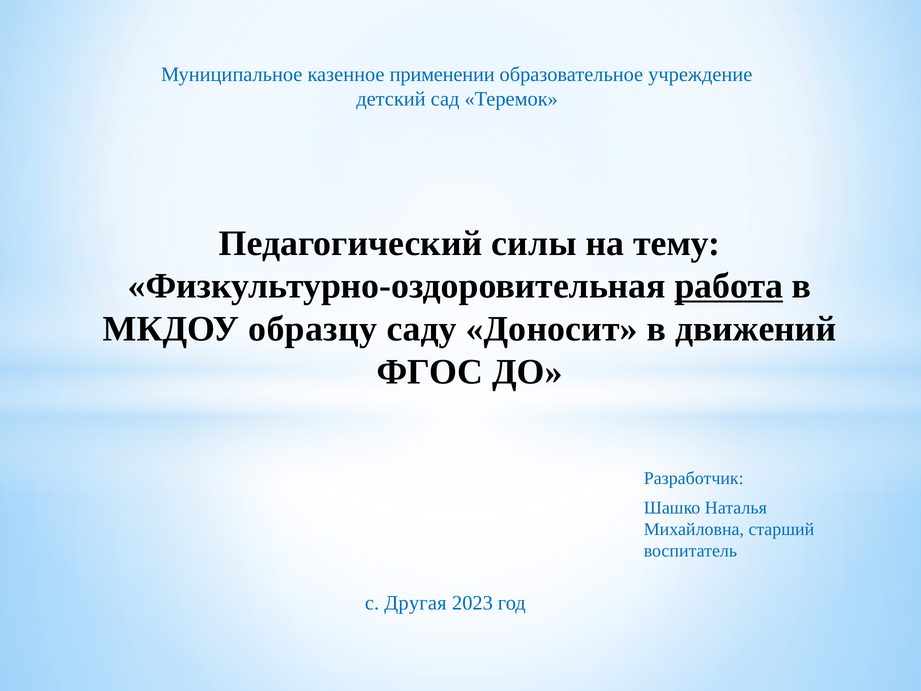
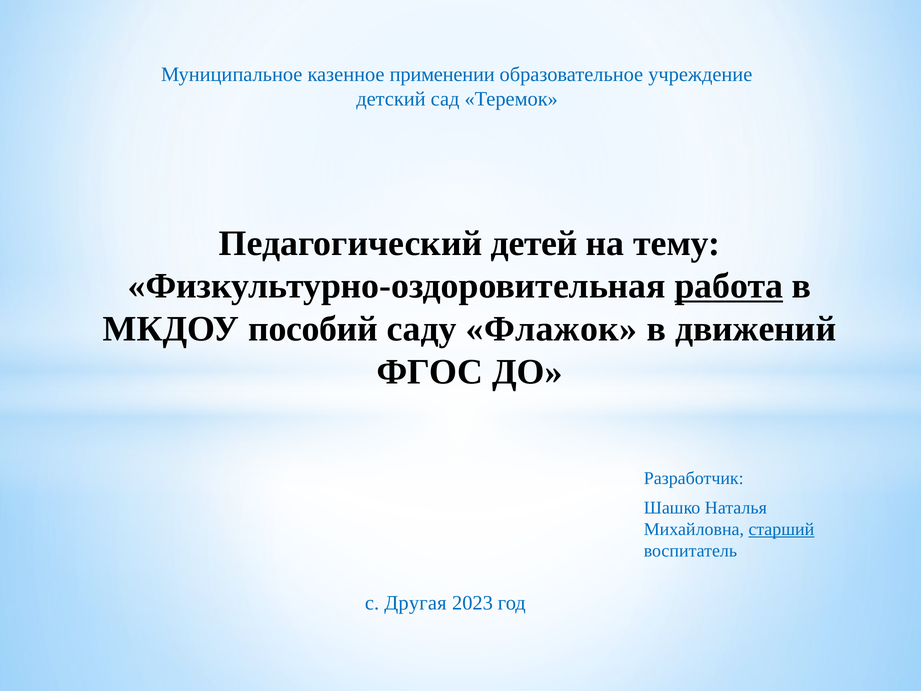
силы: силы -> детей (534, 243)
образцу: образцу -> пособий (313, 329)
Доносит: Доносит -> Флажок (552, 329)
старший underline: none -> present (781, 529)
